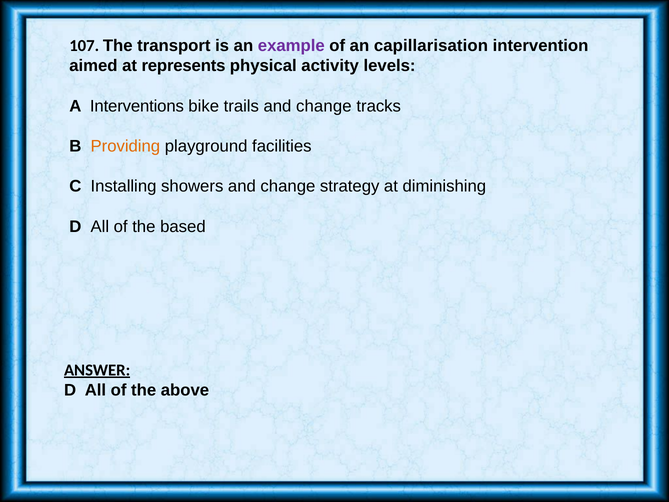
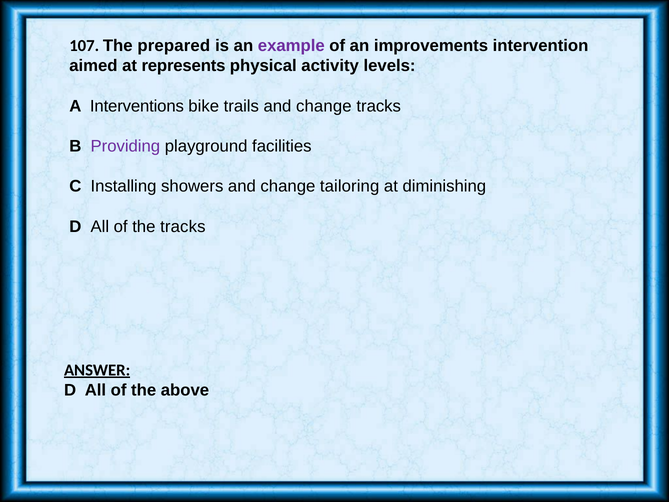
transport: transport -> prepared (174, 46)
capillarisation: capillarisation -> improvements (431, 46)
Providing colour: orange -> purple (125, 146)
strategy: strategy -> tailoring (350, 186)
the based: based -> tracks (183, 226)
